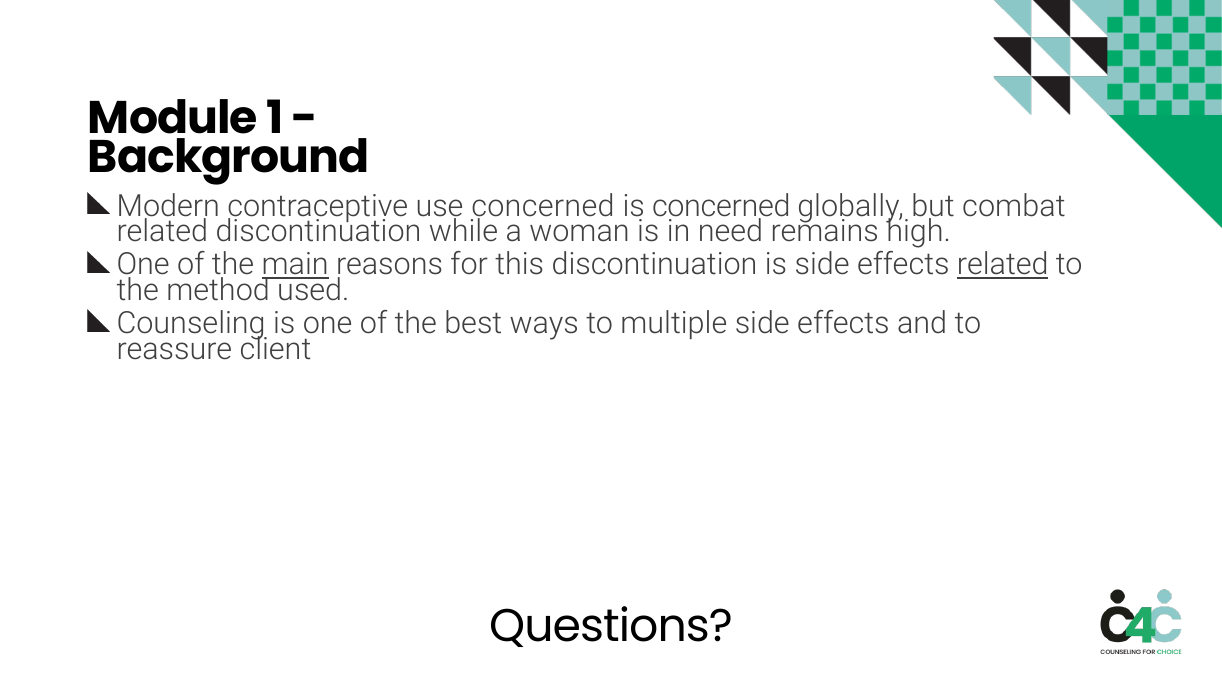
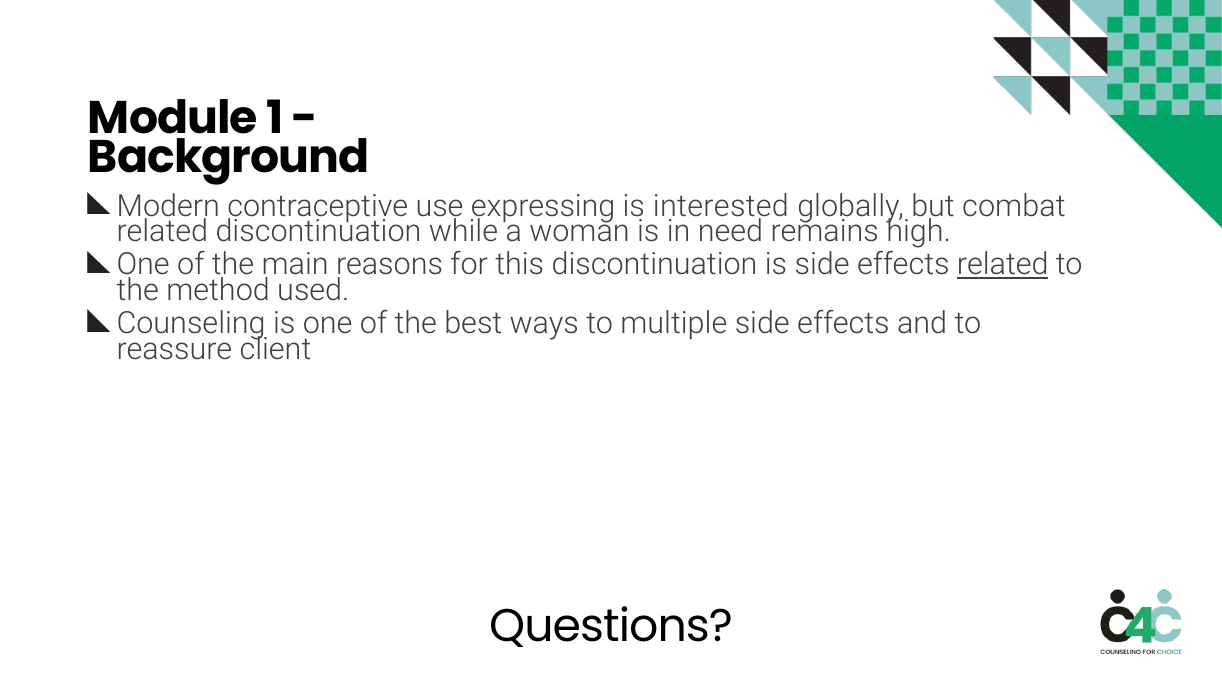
use concerned: concerned -> expressing (543, 206)
is concerned: concerned -> interested (721, 206)
main underline: present -> none (295, 265)
